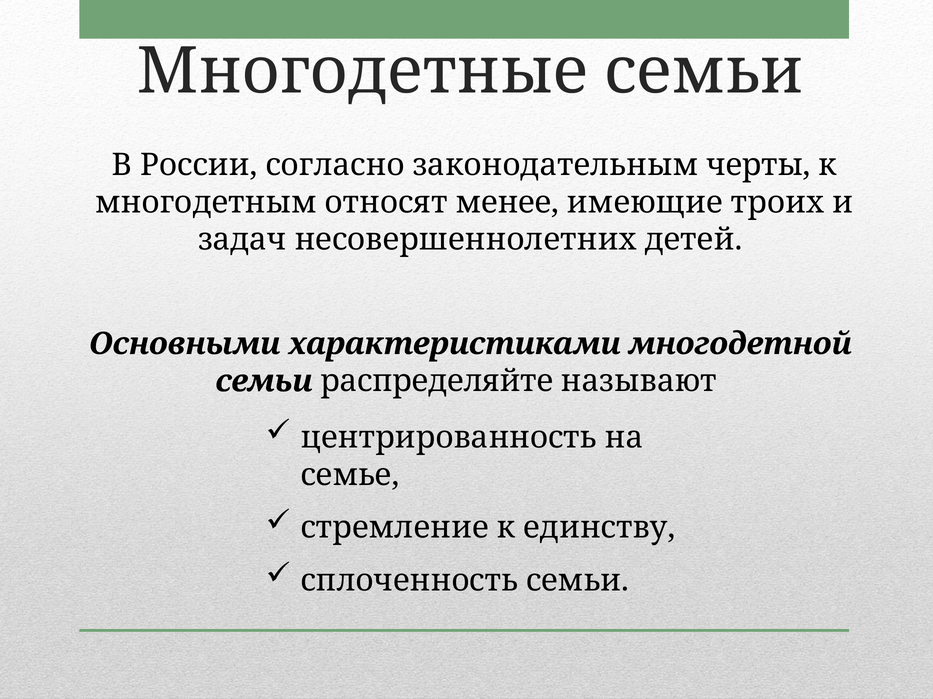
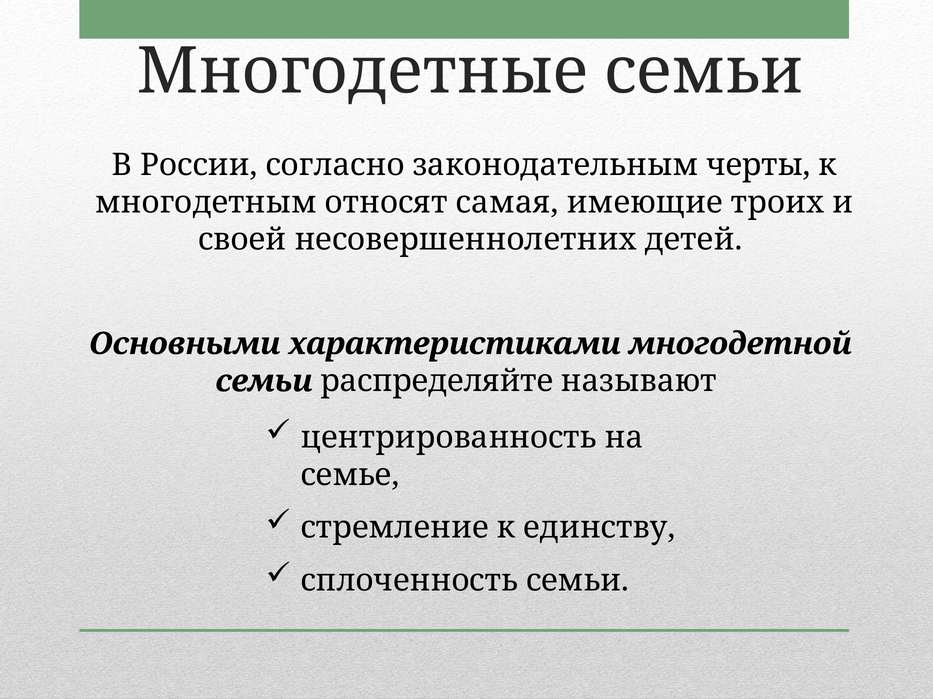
менее: менее -> самая (507, 203)
задач: задач -> своей (242, 240)
